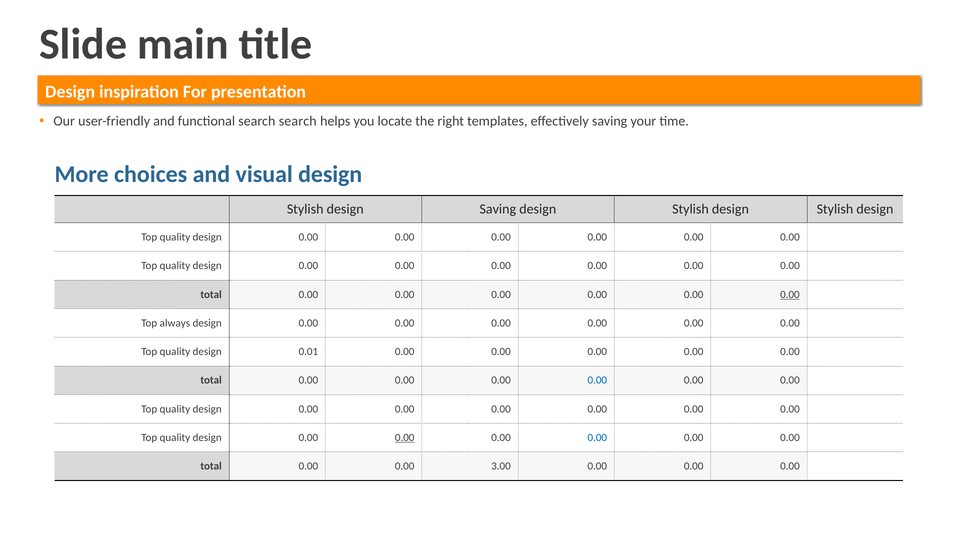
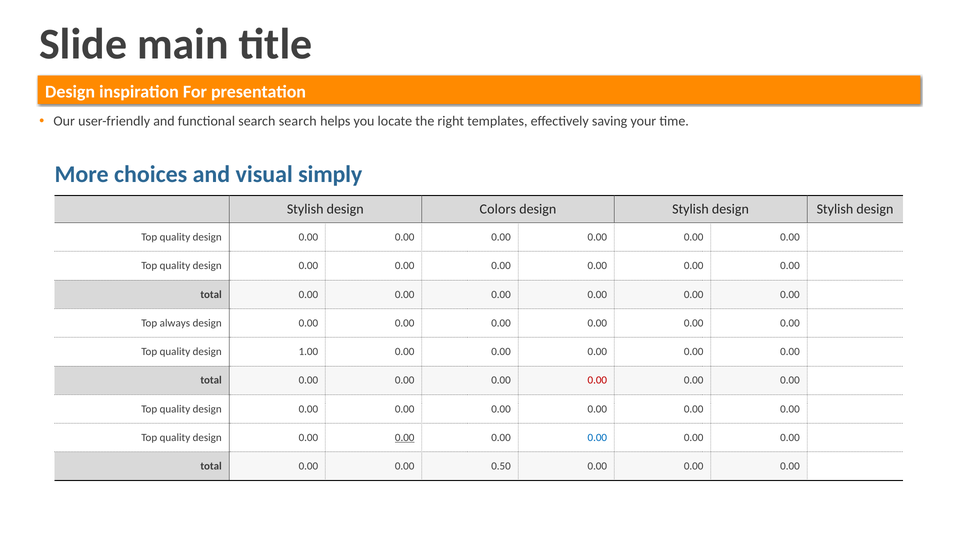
visual design: design -> simply (330, 174)
design Saving: Saving -> Colors (498, 209)
0.00 underline: present -> none (790, 294)
0.01: 0.01 -> 1.00 (308, 352)
0.00 colour: blue -> red (597, 380)
3.00: 3.00 -> 0.50 (501, 466)
